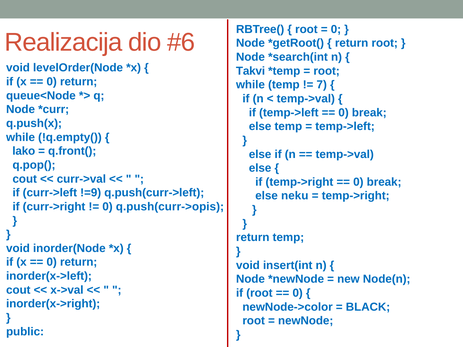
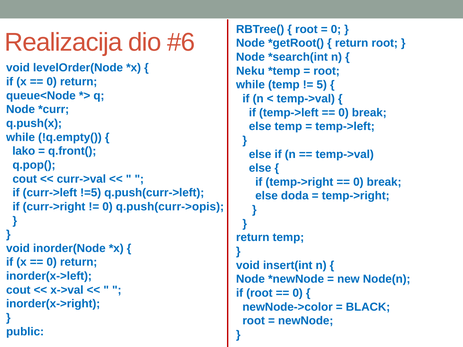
Takvi: Takvi -> Neku (250, 71)
7: 7 -> 5 (322, 85)
!=9: !=9 -> !=5 (91, 193)
neku: neku -> doda (295, 196)
